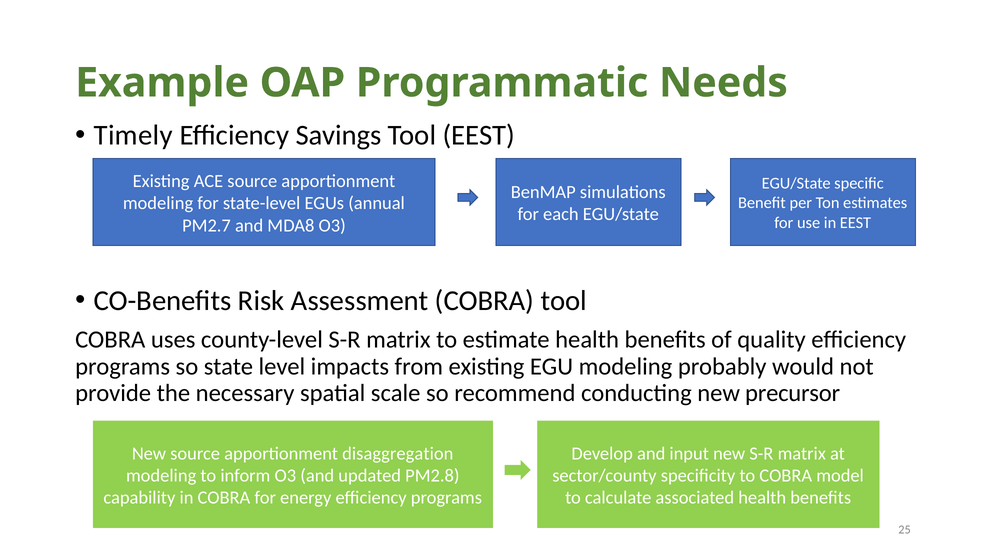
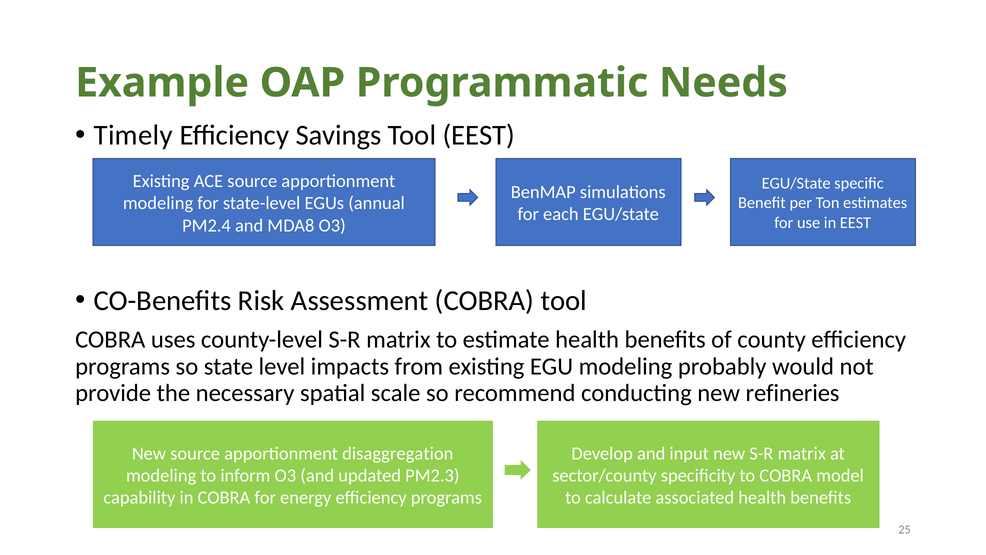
PM2.7: PM2.7 -> PM2.4 (207, 225)
quality: quality -> county (772, 340)
precursor: precursor -> refineries (793, 393)
PM2.8: PM2.8 -> PM2.3 (432, 475)
